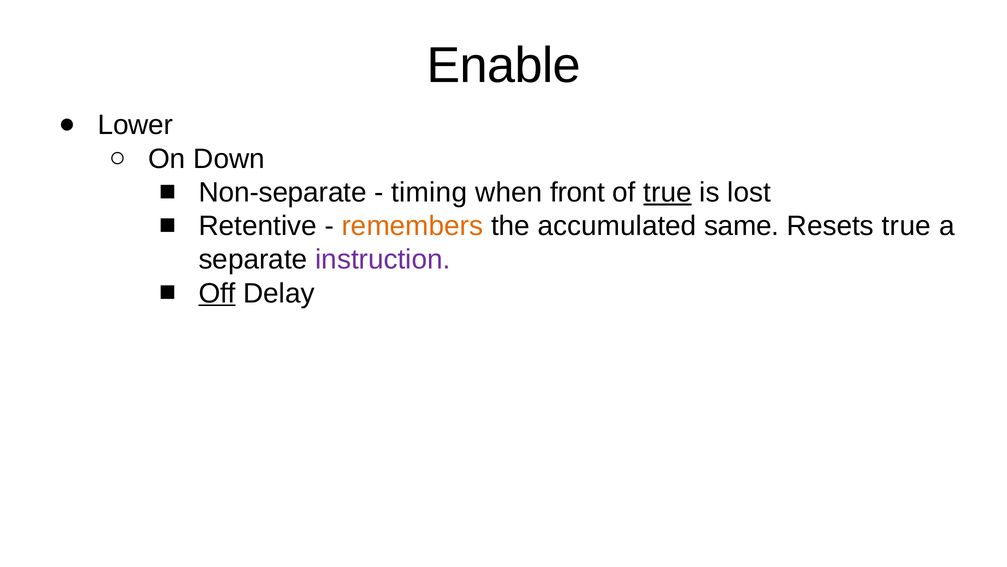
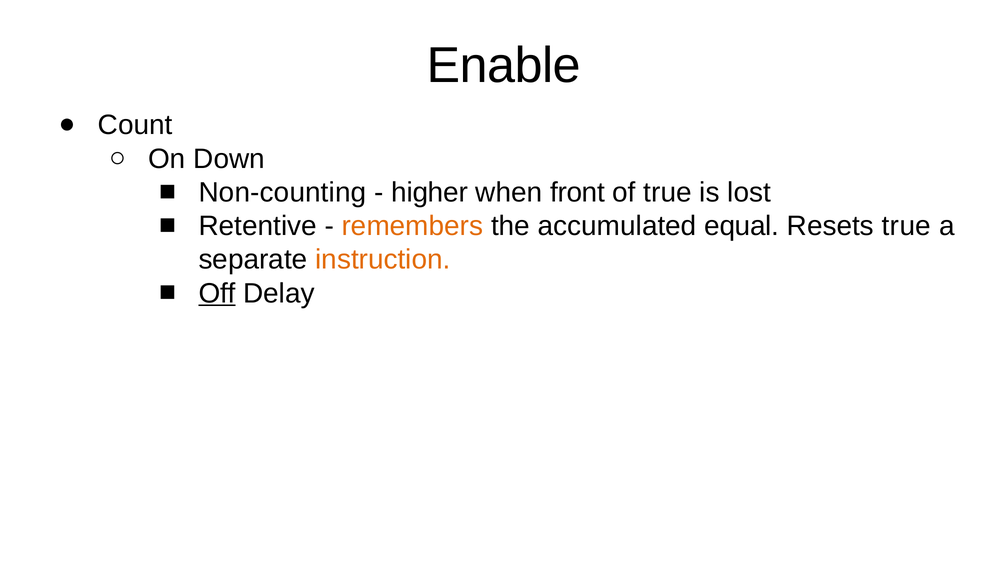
Lower: Lower -> Count (135, 125)
Non-separate: Non-separate -> Non-counting (282, 192)
timing: timing -> higher (430, 192)
true underline: present -> none (668, 192)
same: same -> equal (742, 226)
instruction colour: purple -> orange (383, 259)
